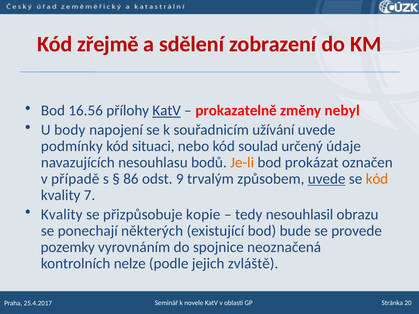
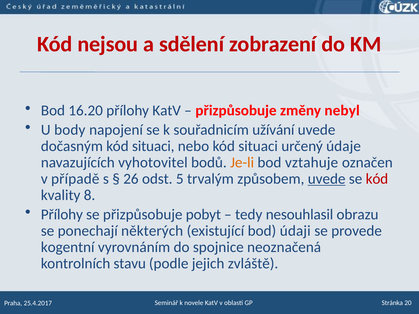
zřejmě: zřejmě -> nejsou (108, 44)
16.56: 16.56 -> 16.20 (86, 111)
KatV underline: present -> none (167, 111)
prokazatelně: prokazatelně -> přizpůsobuje (236, 111)
podmínky: podmínky -> dočasným (72, 146)
nebo kód soulad: soulad -> situaci (258, 146)
nesouhlasu: nesouhlasu -> vyhotovitel (153, 163)
prokázat: prokázat -> vztahuje (312, 163)
86: 86 -> 26 (131, 179)
9: 9 -> 5 (180, 179)
kód colour: orange -> red (377, 179)
7: 7 -> 8 (90, 195)
Kvality: Kvality -> Přílohy (62, 215)
kopie: kopie -> pobyt (203, 215)
bude: bude -> údaji (295, 231)
pozemky: pozemky -> kogentní (68, 247)
nelze: nelze -> stavu (130, 264)
